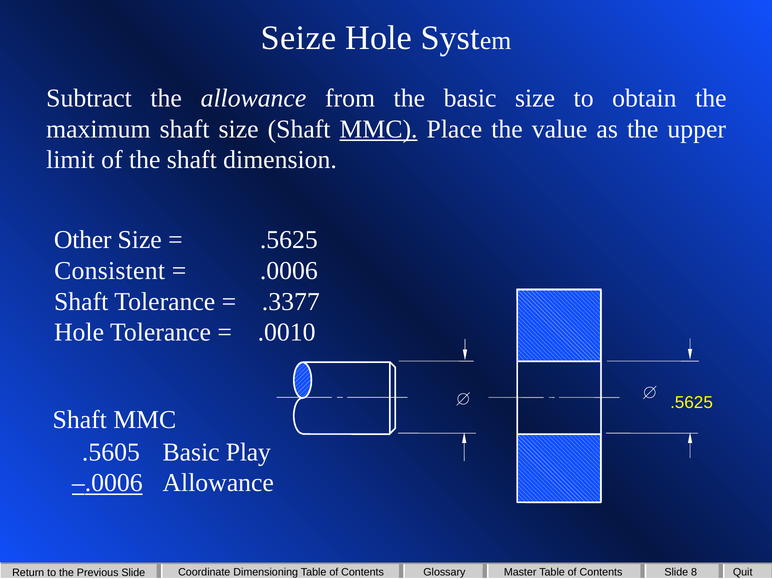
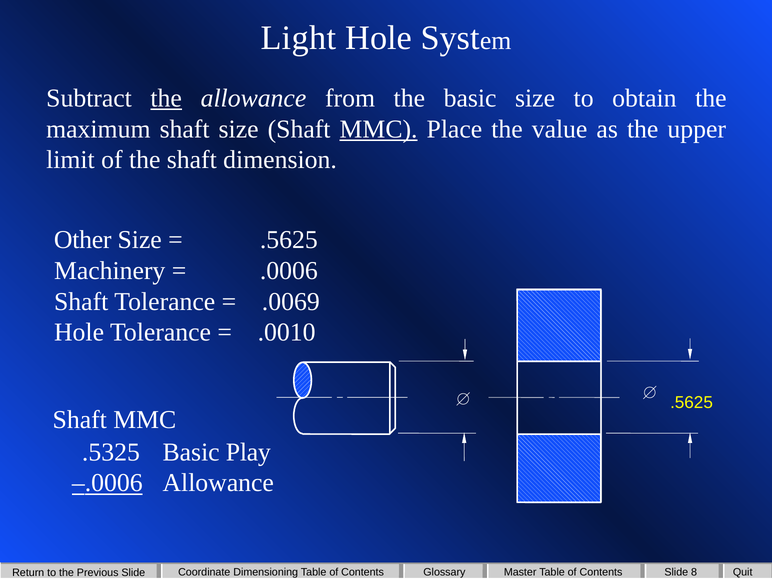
Seize: Seize -> Light (298, 38)
the underline: none -> present (166, 98)
Consistent: Consistent -> Machinery (110, 271)
.3377: .3377 -> .0069 (291, 302)
.5605: .5605 -> .5325 (111, 452)
